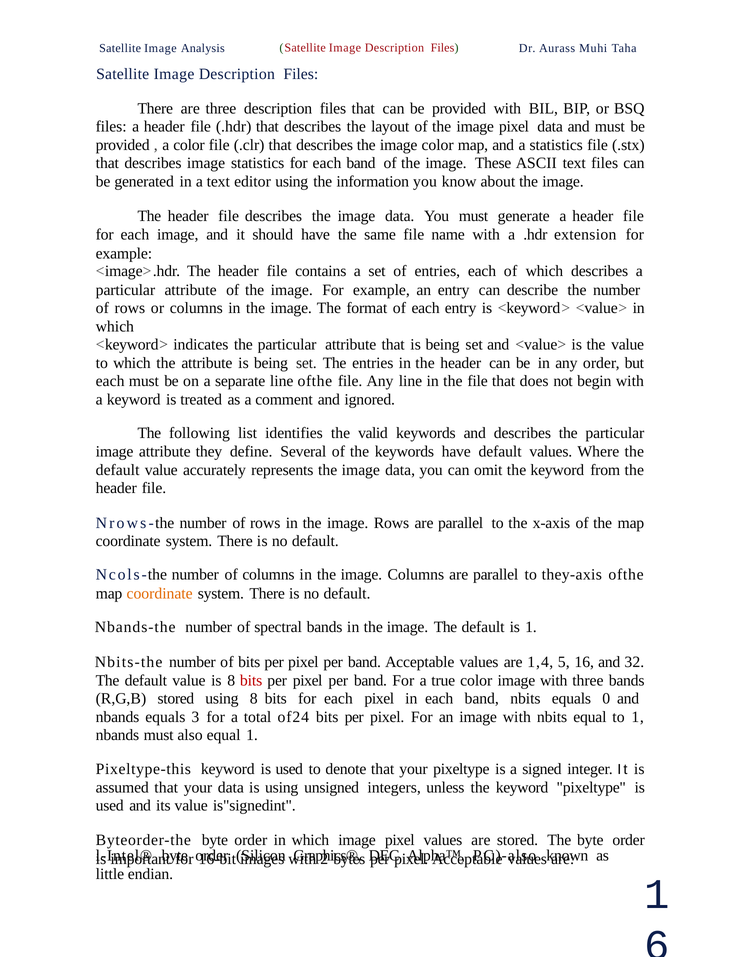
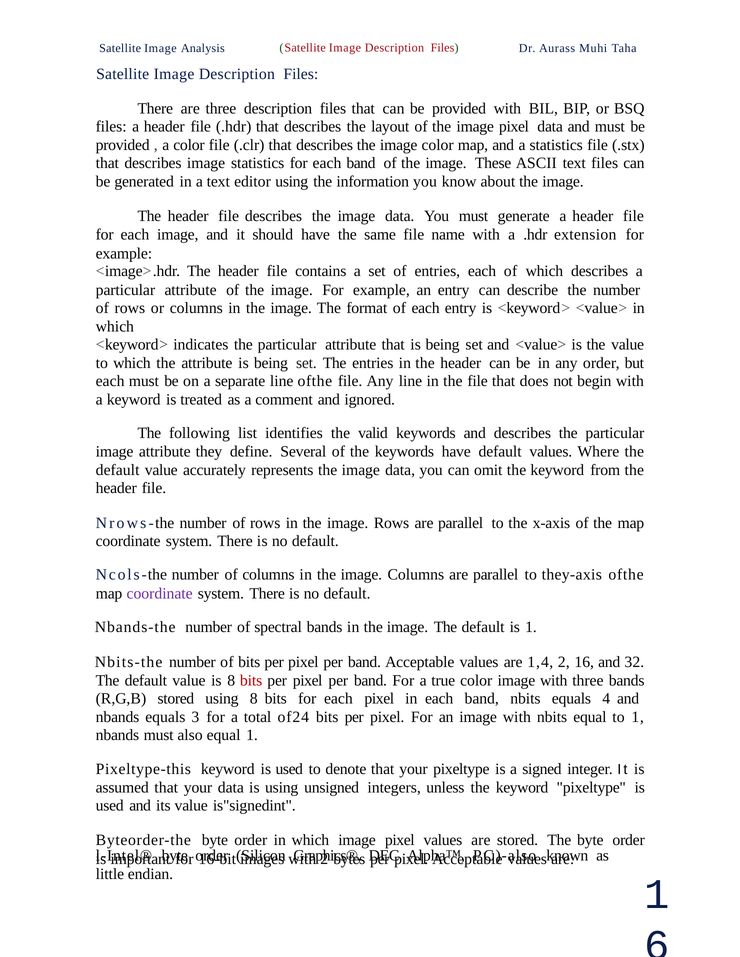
coordinate colour: orange -> purple (160, 594)
1,4 5: 5 -> 2 (564, 663)
0: 0 -> 4 (606, 699)
